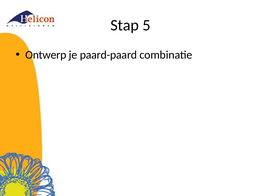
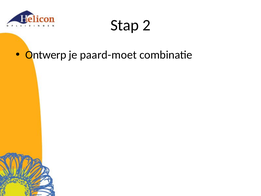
5: 5 -> 2 (147, 25)
paard-paard: paard-paard -> paard-moet (108, 55)
